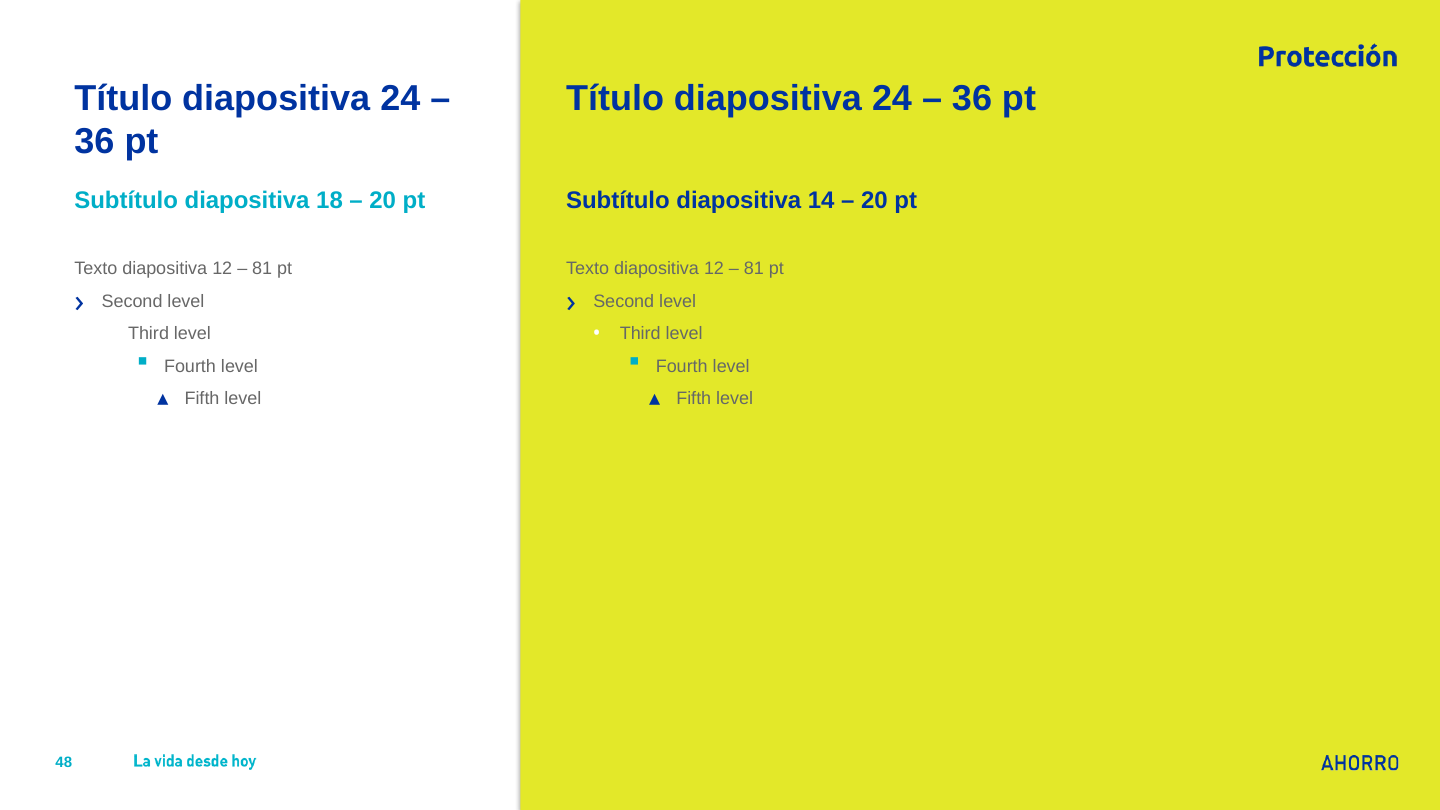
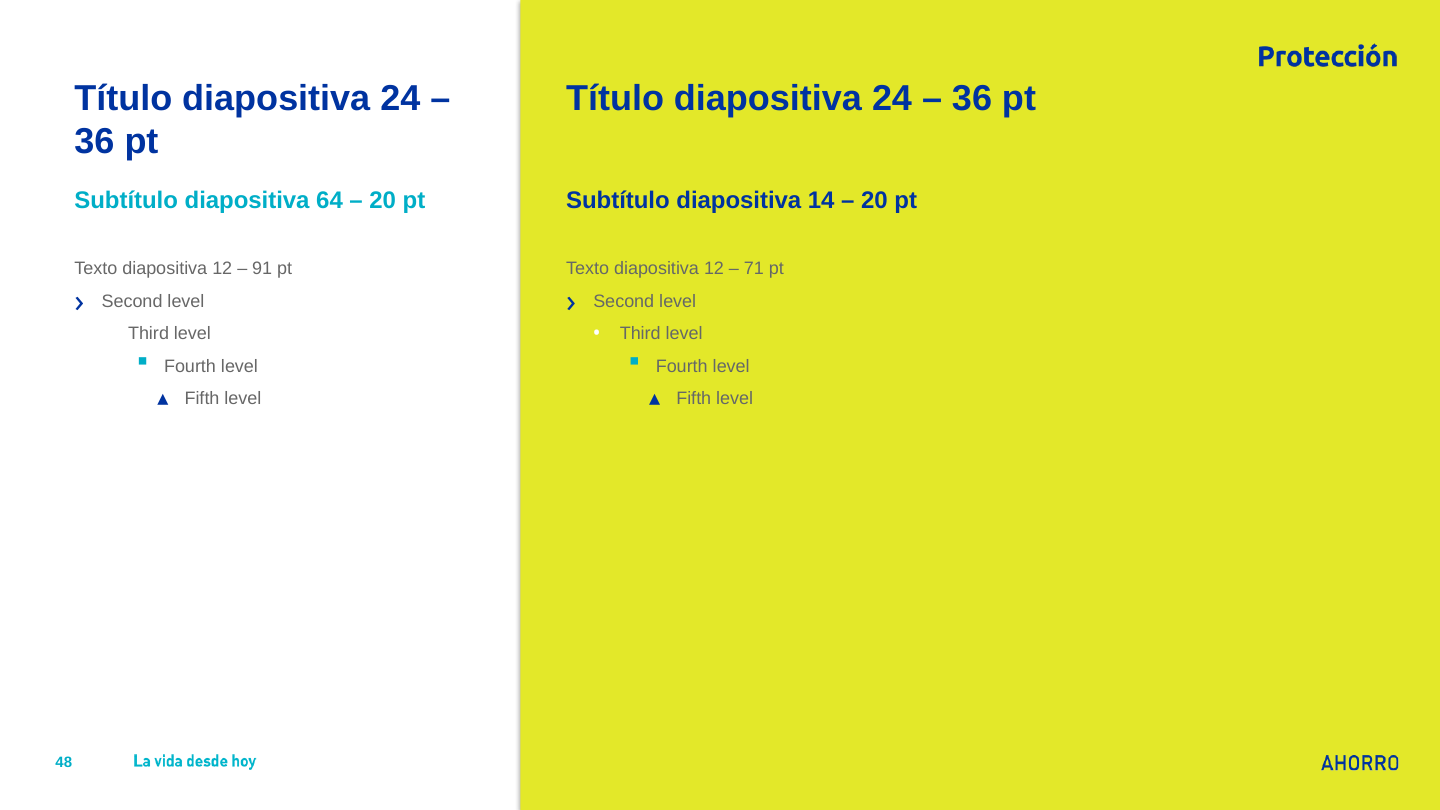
18: 18 -> 64 (330, 201)
81: 81 -> 91 (262, 269)
81: 81 -> 71 (754, 269)
